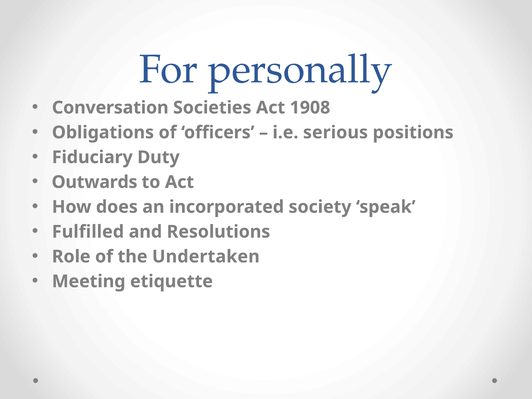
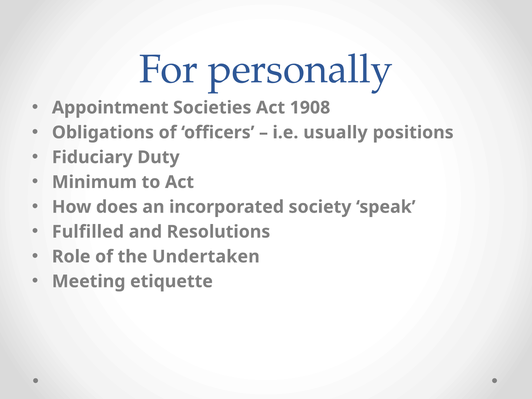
Conversation: Conversation -> Appointment (110, 108)
serious: serious -> usually (335, 132)
Outwards: Outwards -> Minimum (94, 182)
